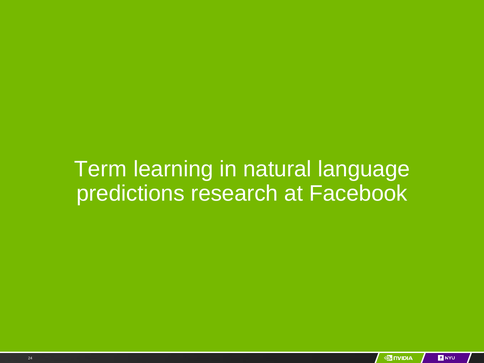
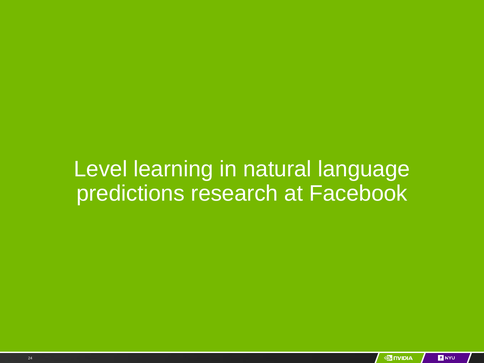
Term: Term -> Level (101, 169)
